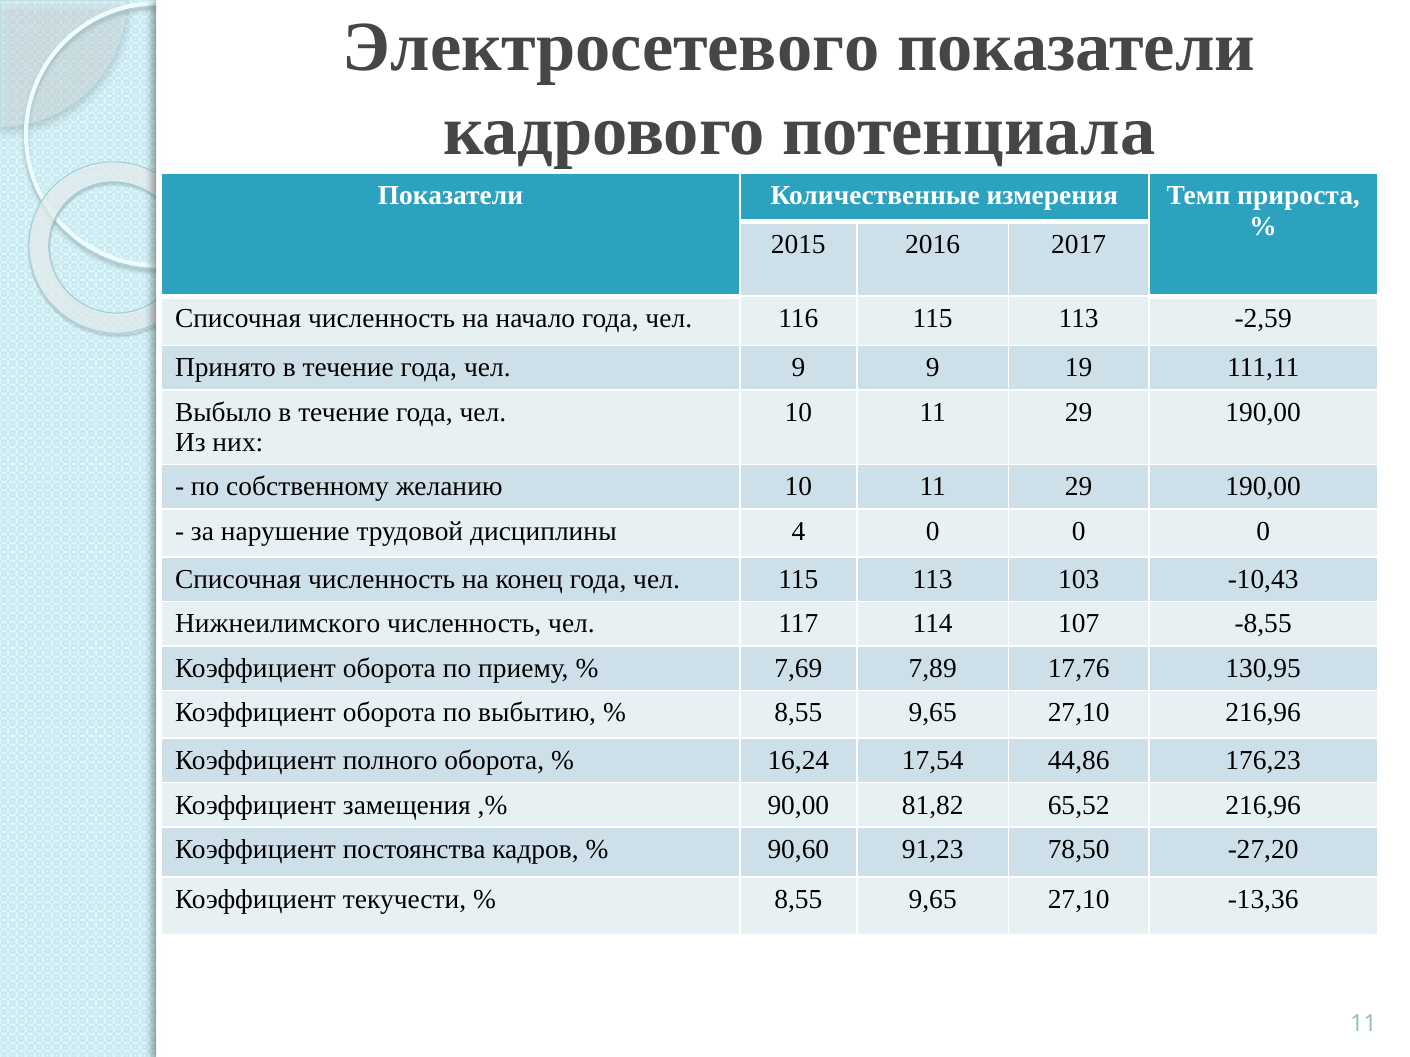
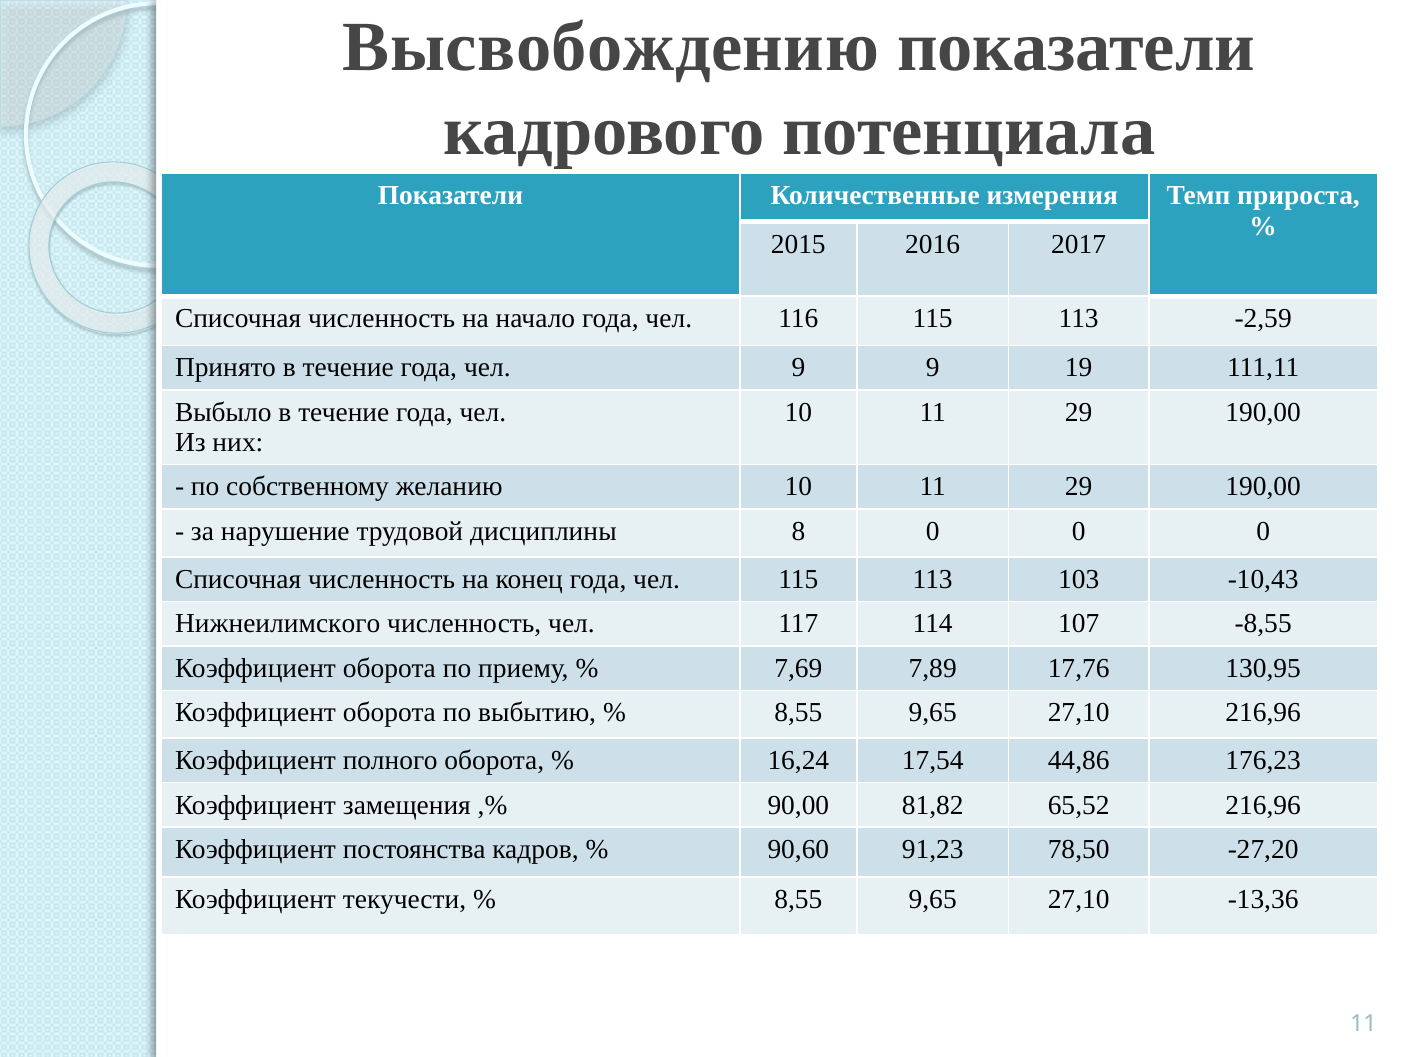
Электросетевого: Электросетевого -> Высвобождению (611, 47)
4: 4 -> 8 (798, 532)
